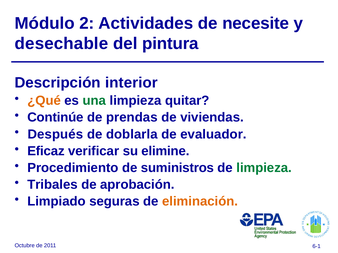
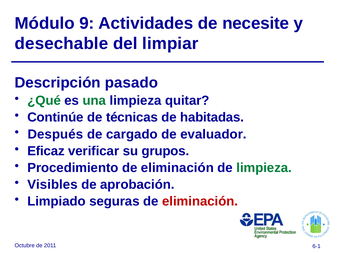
2: 2 -> 9 (87, 23)
pintura: pintura -> limpiar (170, 44)
interior: interior -> pasado (131, 83)
¿Qué colour: orange -> green (44, 101)
prendas: prendas -> técnicas (132, 118)
viviendas: viviendas -> habitadas (212, 118)
doblarla: doblarla -> cargado (132, 134)
elimine: elimine -> grupos (165, 151)
Procedimiento de suministros: suministros -> eliminación (177, 168)
Tribales: Tribales -> Visibles (52, 185)
eliminación colour: orange -> red (200, 202)
